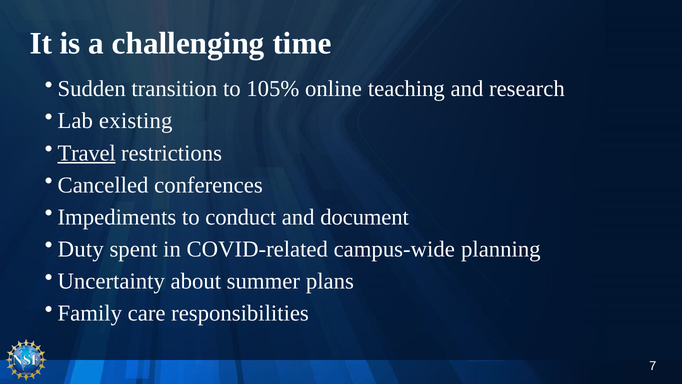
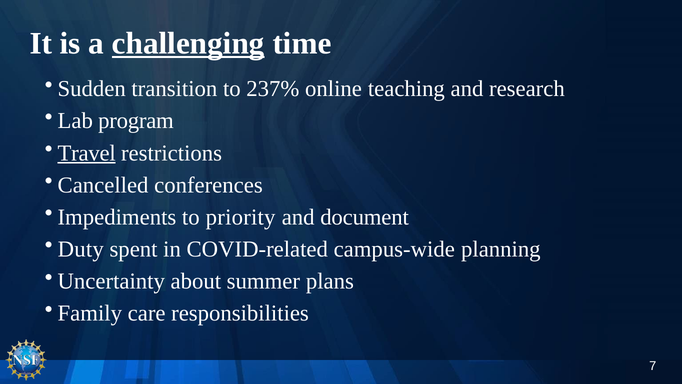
challenging underline: none -> present (188, 44)
105%: 105% -> 237% (273, 89)
existing: existing -> program (136, 121)
conduct: conduct -> priority (241, 217)
